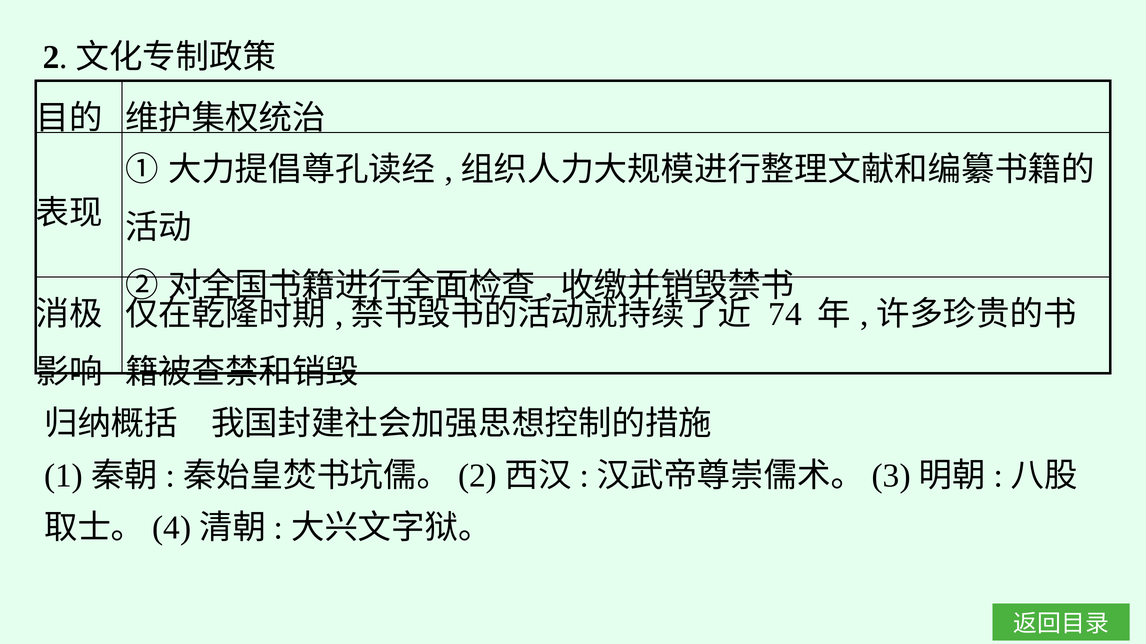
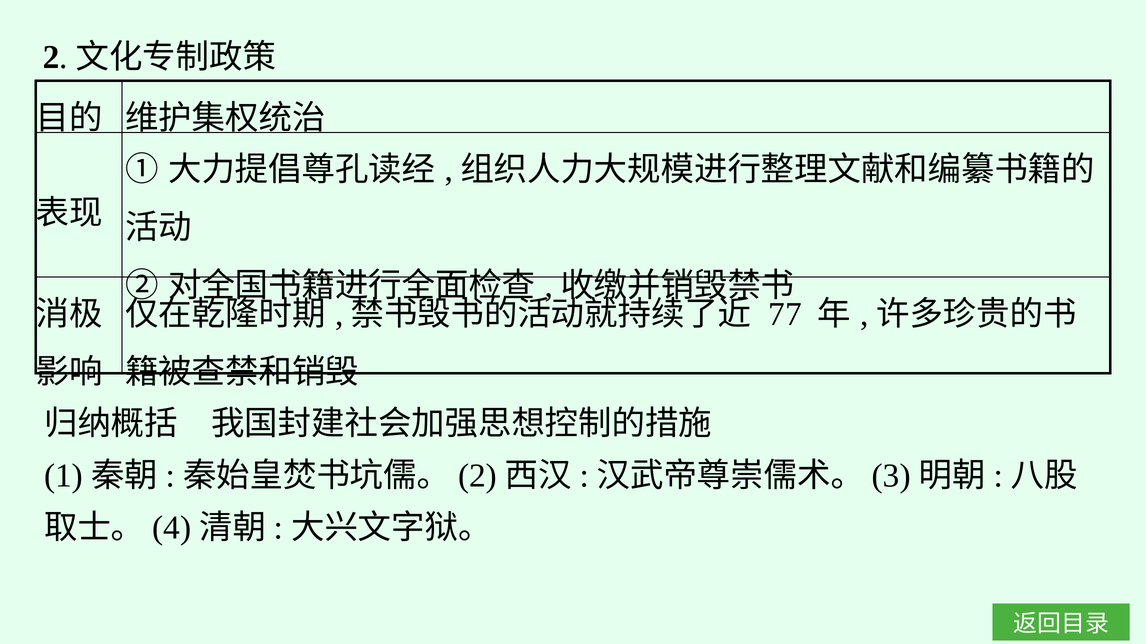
74: 74 -> 77 (785, 315)
